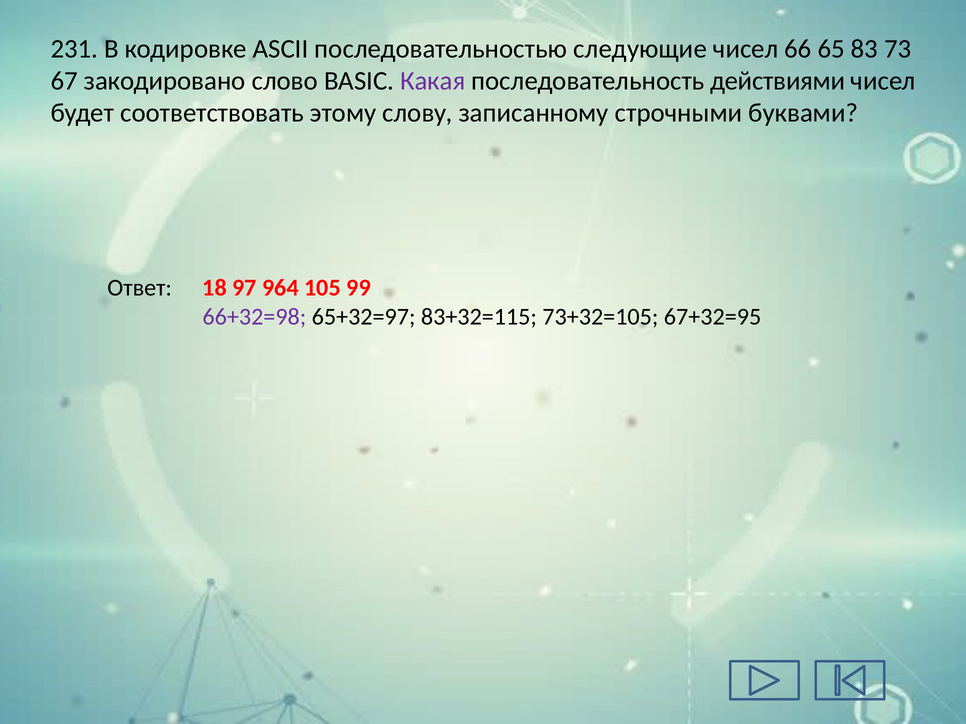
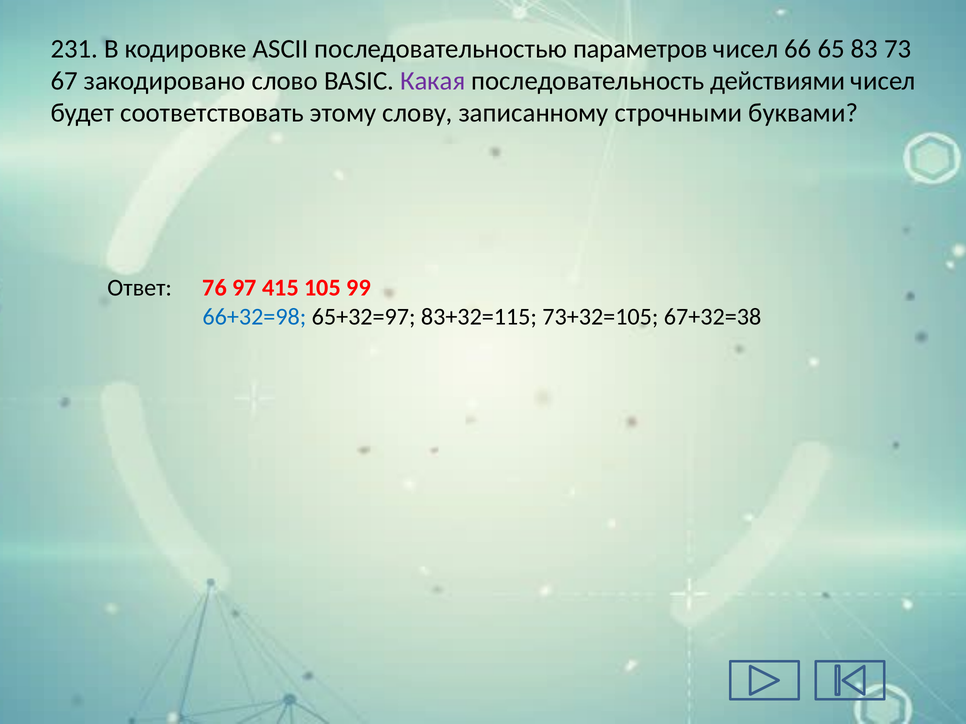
следующие: следующие -> параметров (640, 49)
18: 18 -> 76 (215, 288)
964: 964 -> 415 (280, 288)
66+32=98 colour: purple -> blue (254, 317)
67+32=95: 67+32=95 -> 67+32=38 (713, 317)
